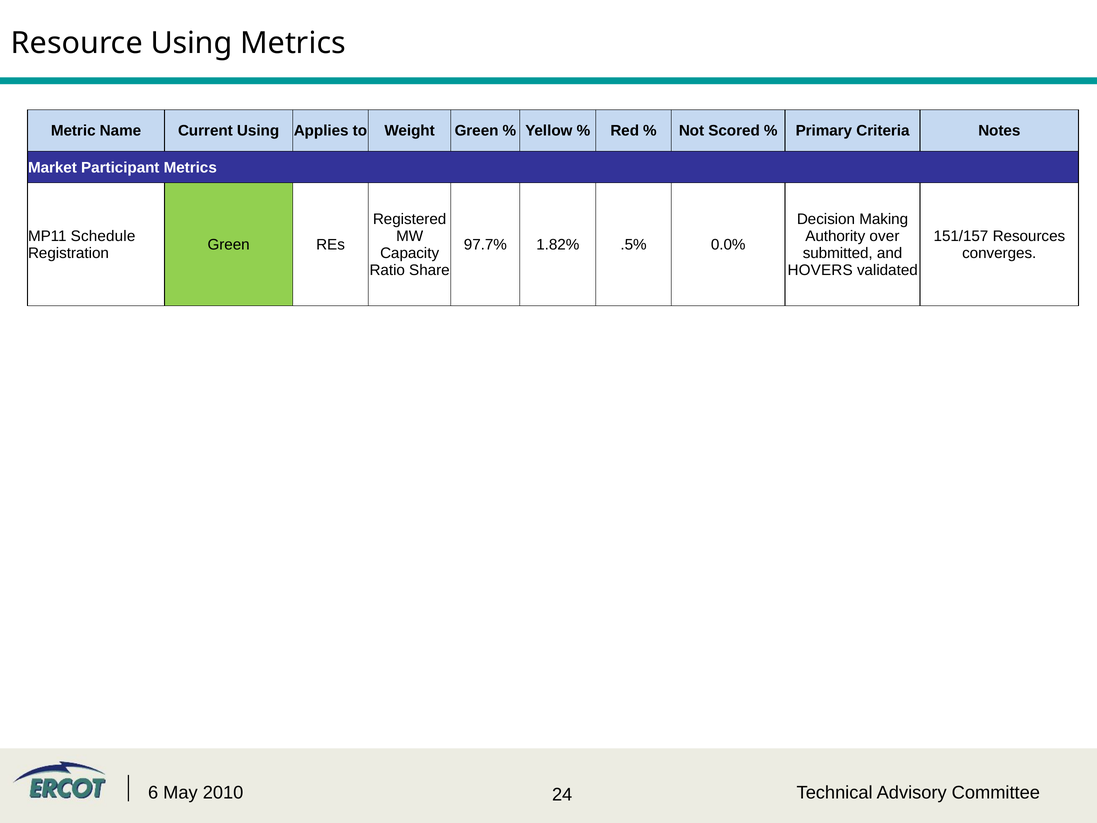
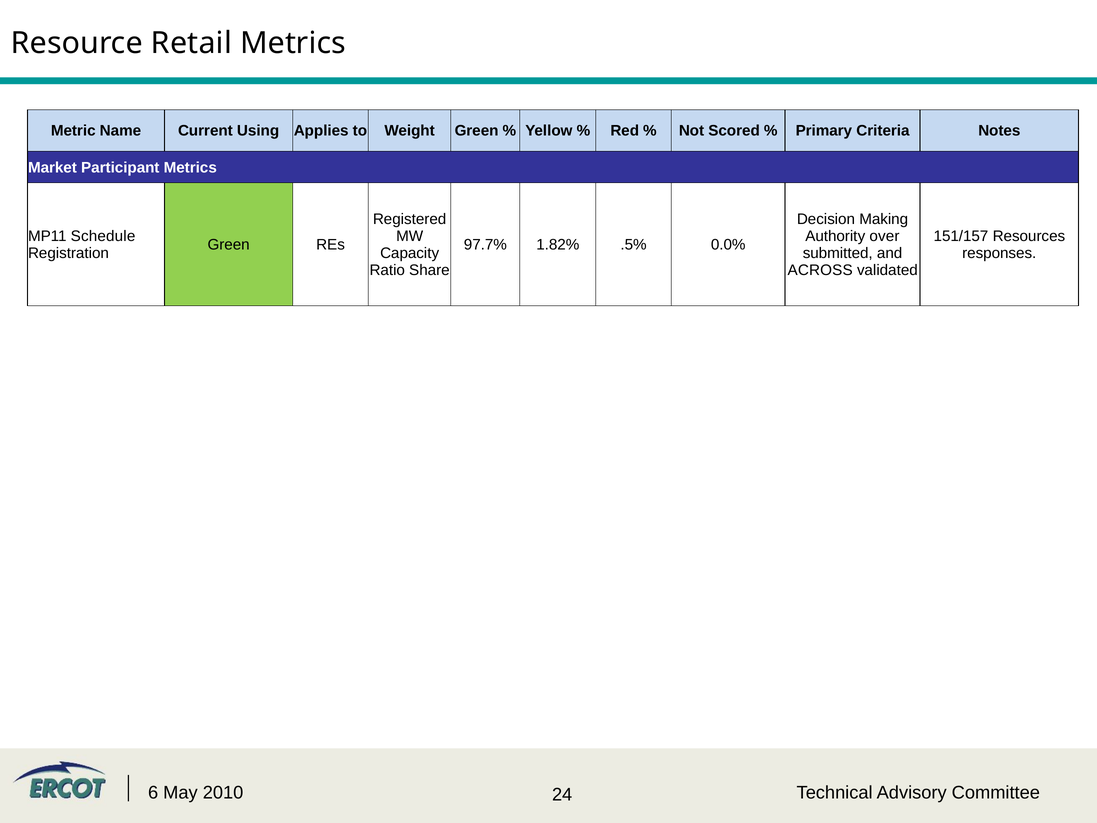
Resource Using: Using -> Retail (191, 43)
converges: converges -> responses (999, 253)
HOVERS: HOVERS -> ACROSS (820, 270)
